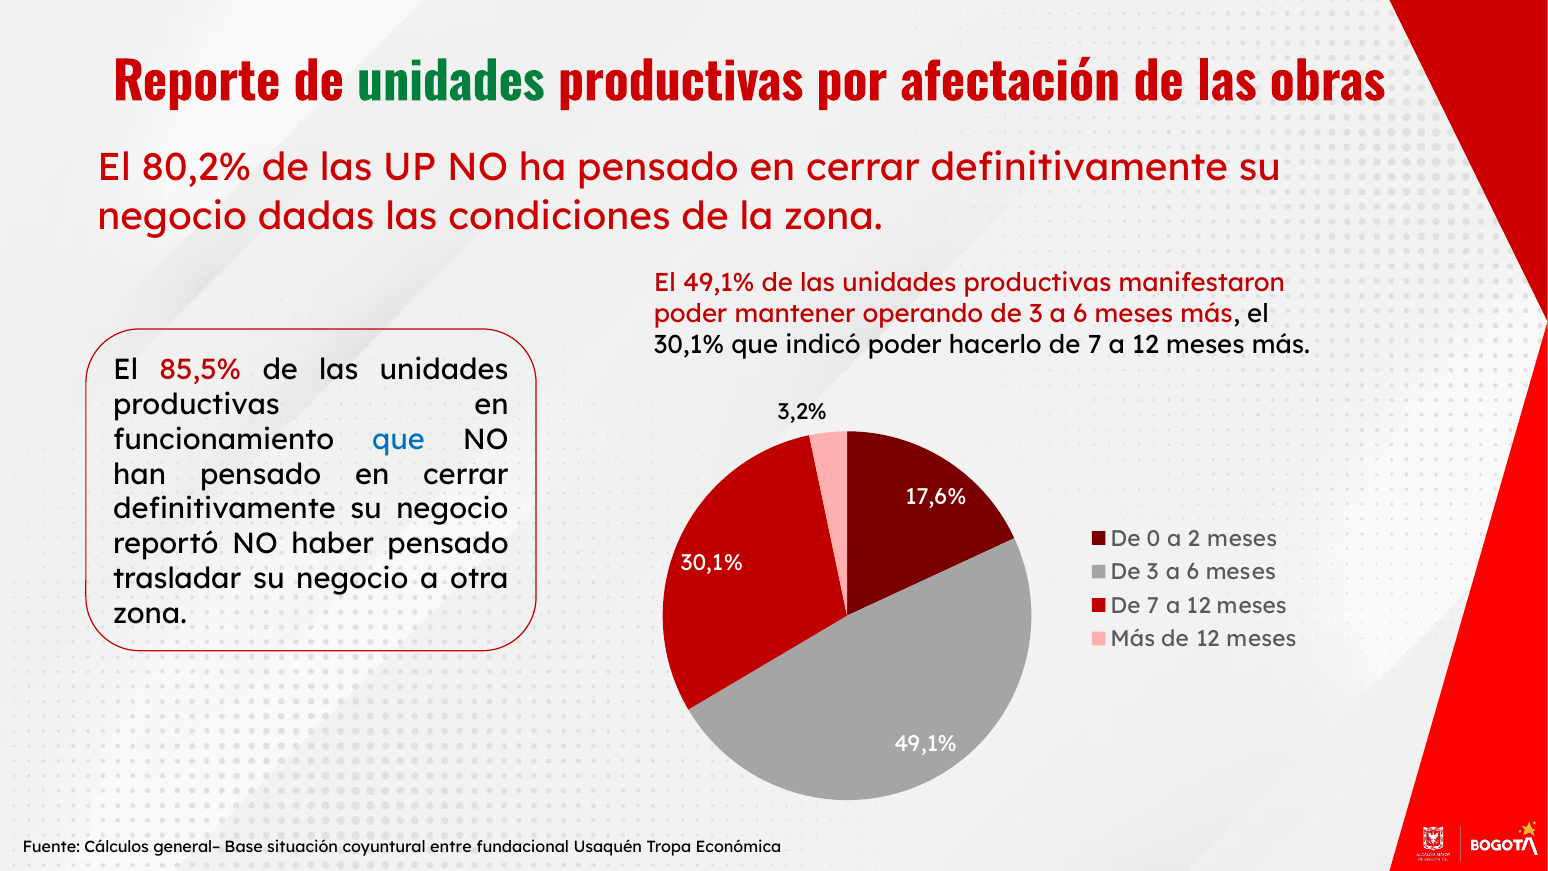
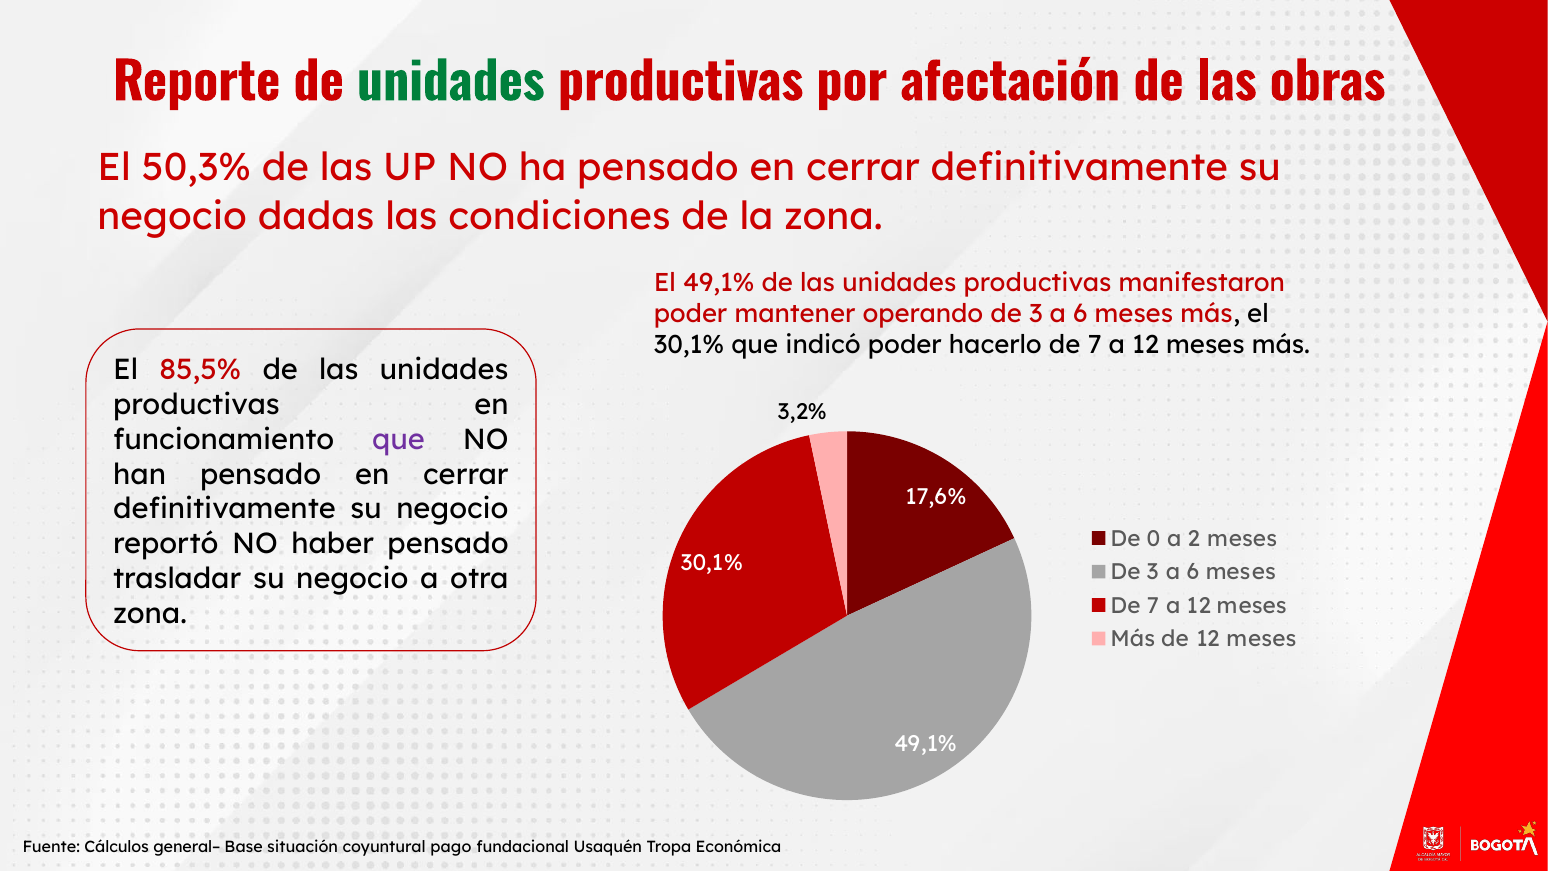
80,2%: 80,2% -> 50,3% (196, 168)
que colour: blue -> purple (399, 439)
entre: entre -> pago (451, 847)
